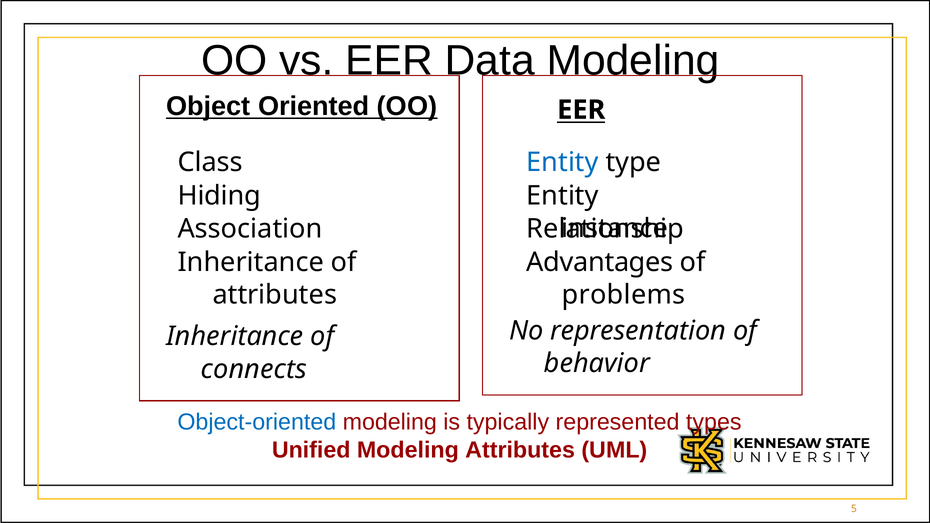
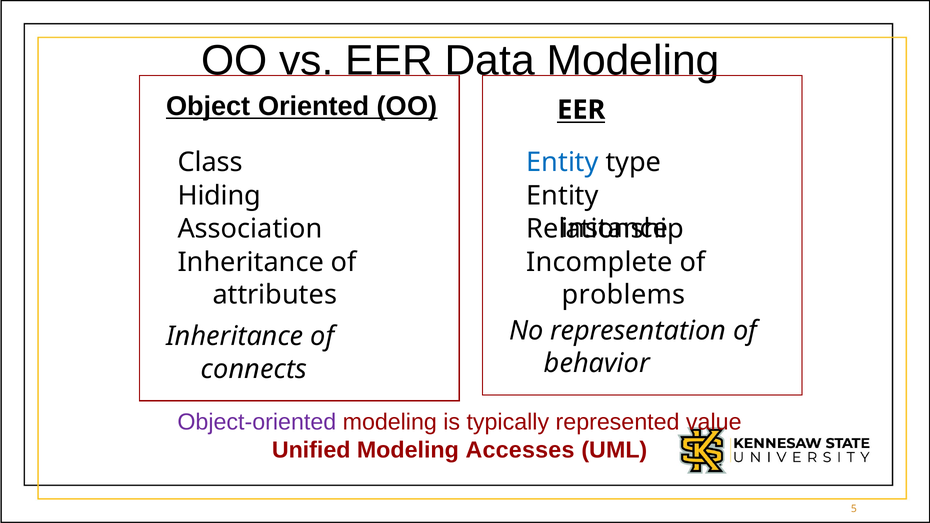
Advantages: Advantages -> Incomplete (600, 262)
Object-oriented colour: blue -> purple (257, 422)
types: types -> value (714, 422)
Modeling Attributes: Attributes -> Accesses (520, 450)
